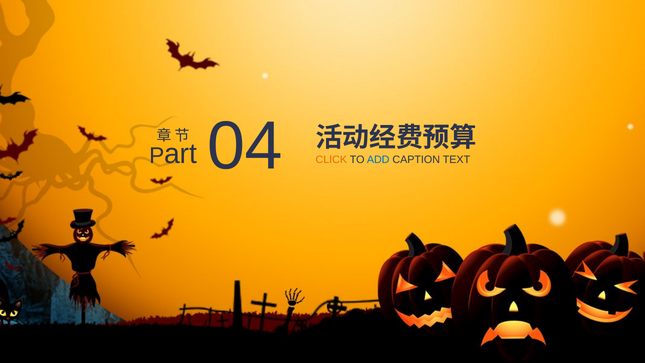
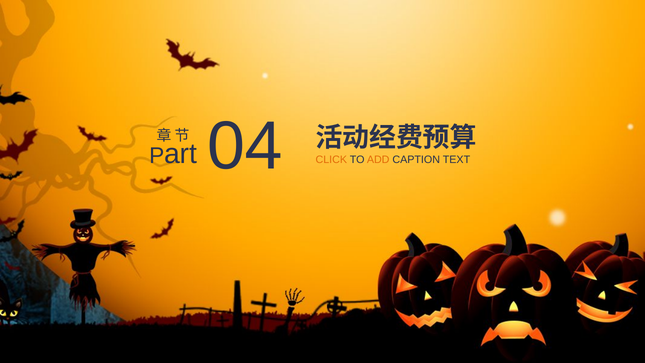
ADD colour: blue -> orange (378, 160)
